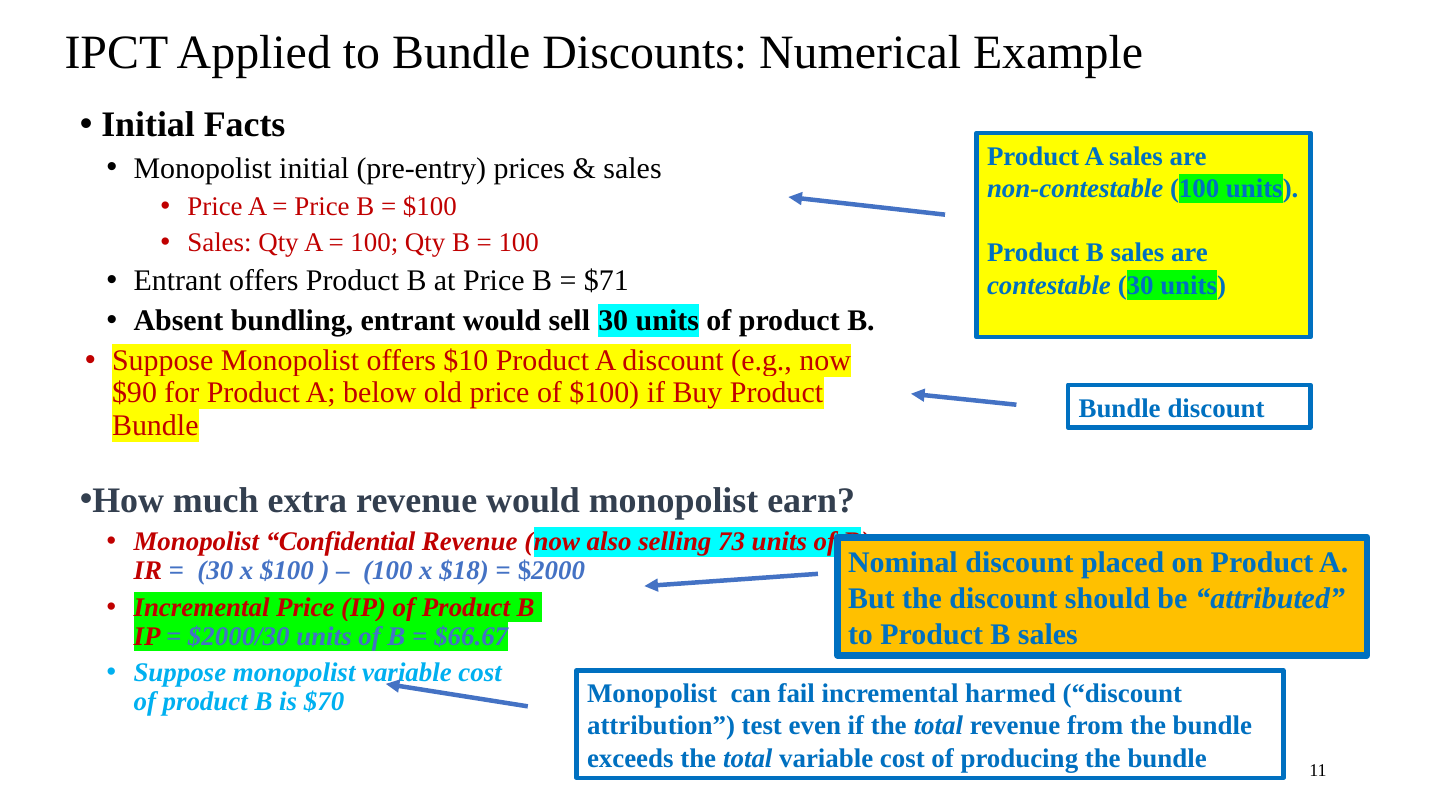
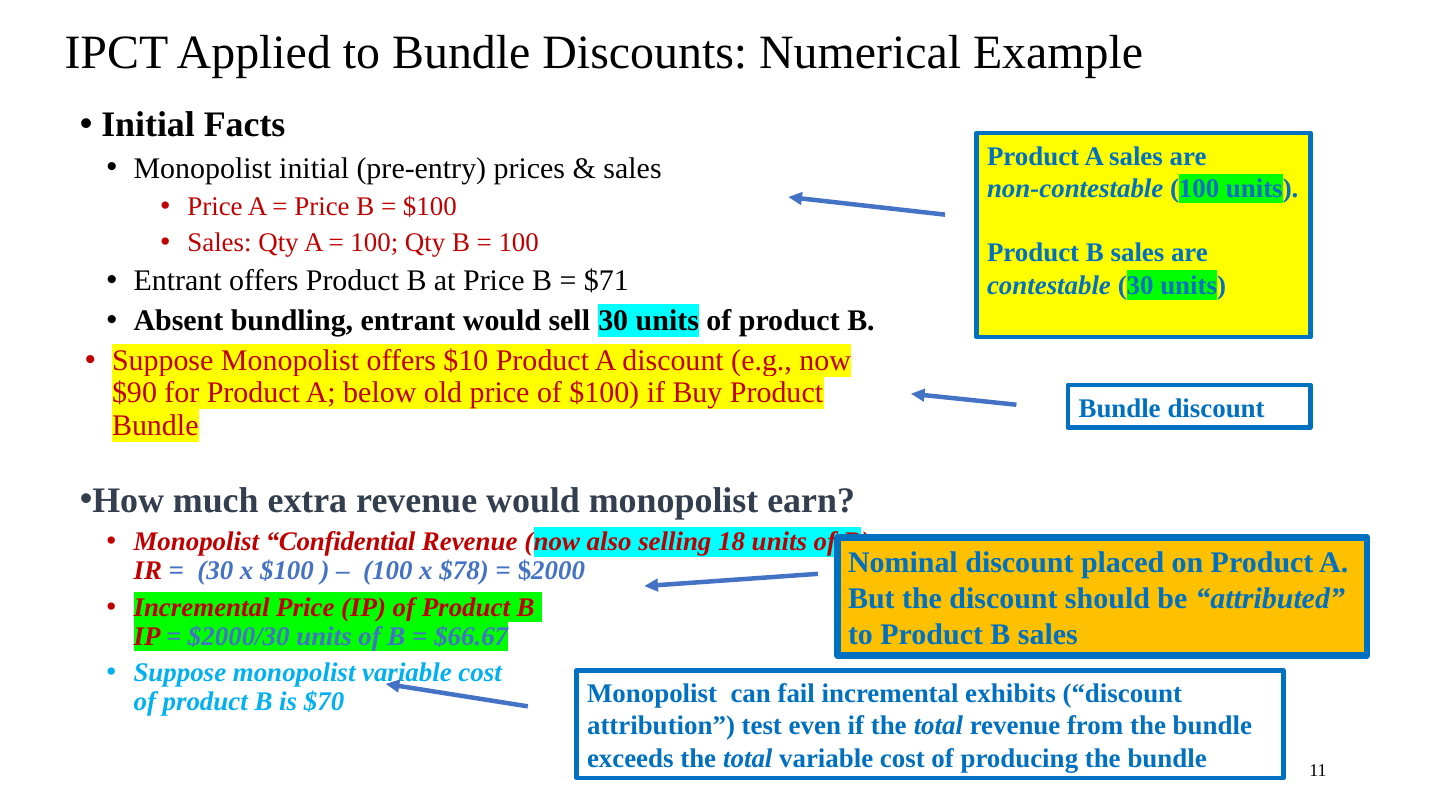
73: 73 -> 18 (732, 542)
$18: $18 -> $78 (464, 571)
harmed: harmed -> exhibits (1010, 694)
